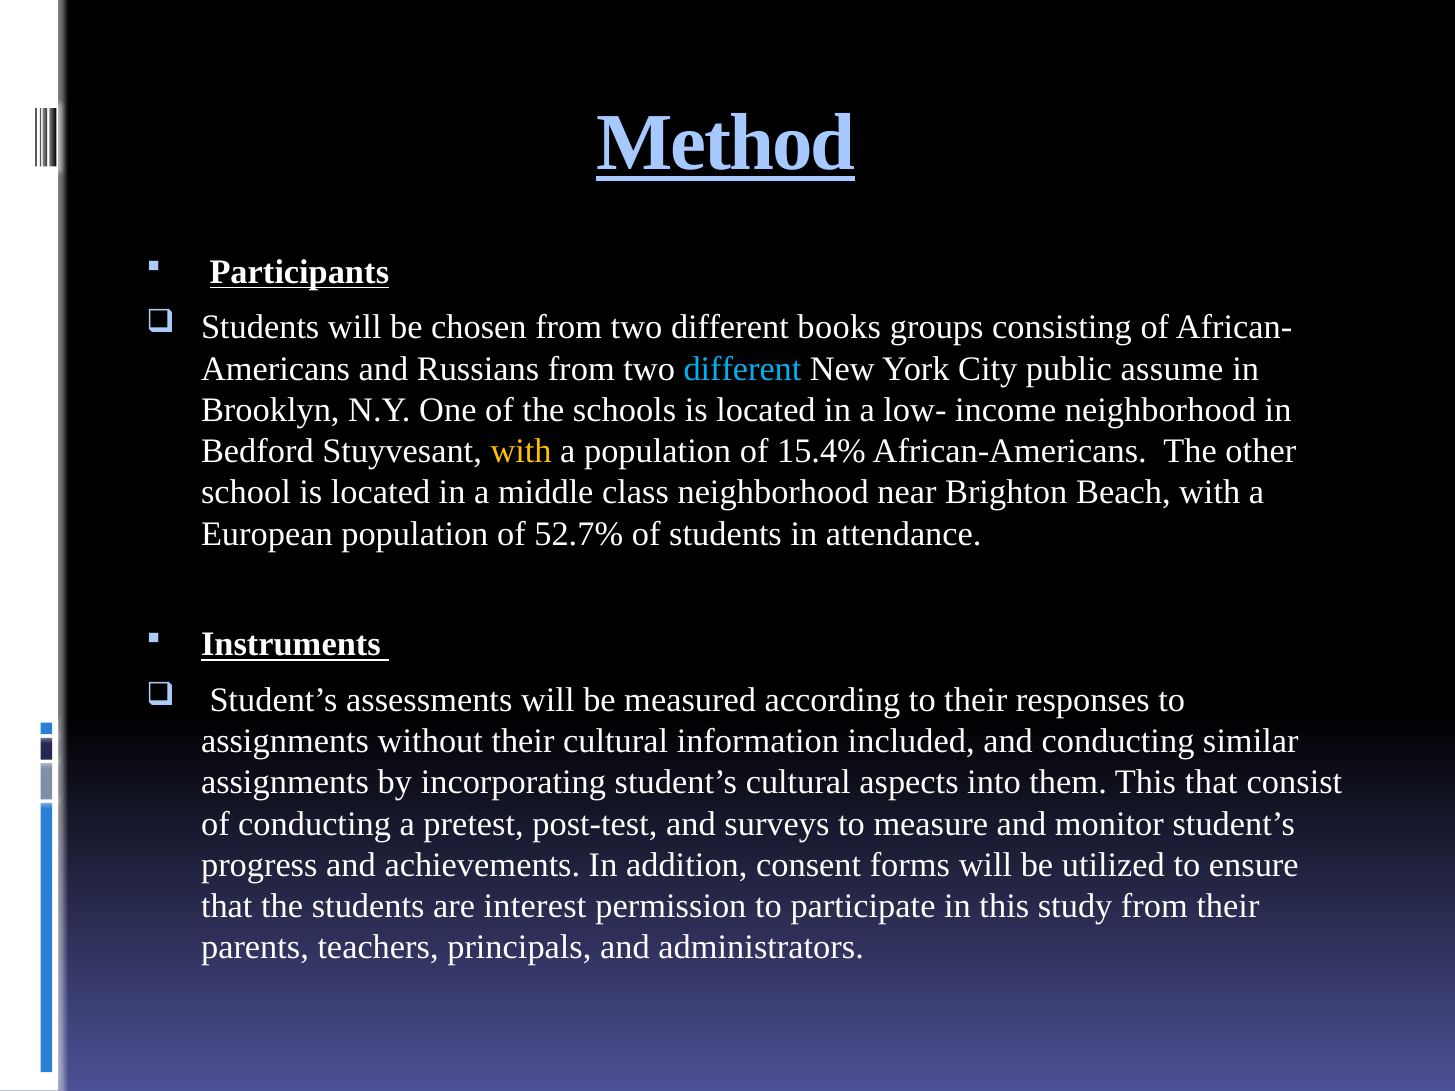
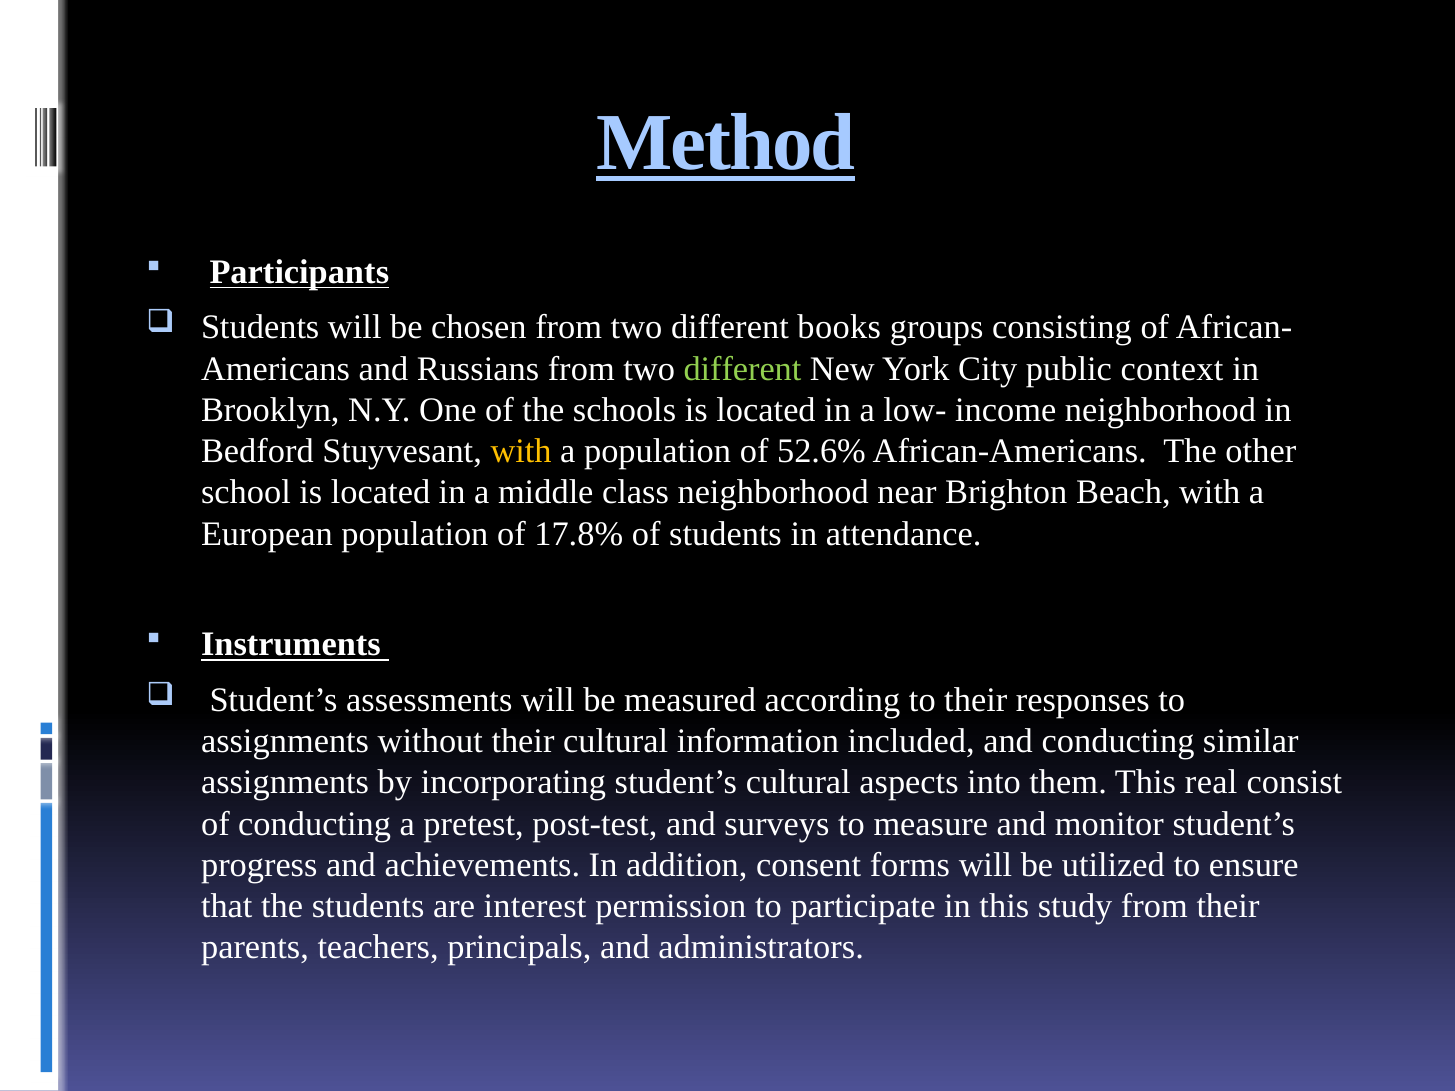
different colour: light blue -> light green (742, 369)
assume: assume -> context (1172, 369)
15.4%: 15.4% -> 52.6% (821, 451)
52.7%: 52.7% -> 17.8% (579, 534)
This that: that -> real (1211, 783)
